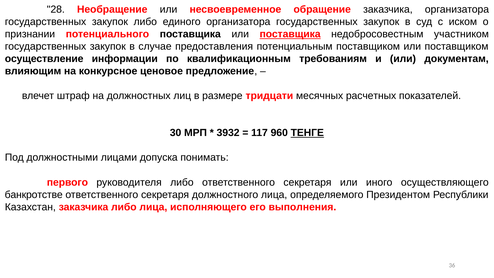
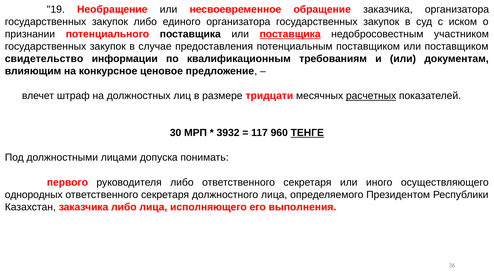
28: 28 -> 19 (56, 9)
осуществление: осуществление -> свидетельство (44, 59)
расчетных underline: none -> present (371, 96)
банкротстве: банкротстве -> однородных (34, 195)
